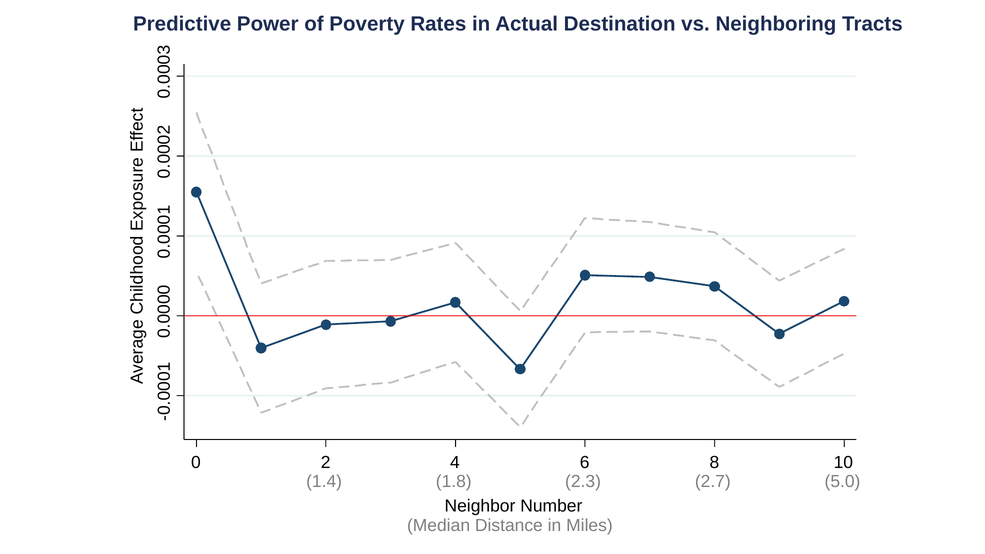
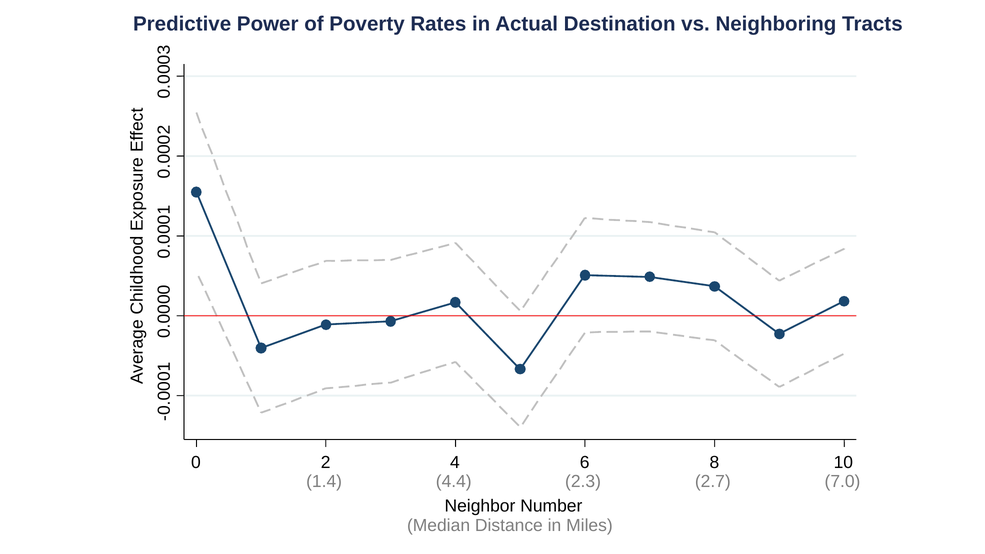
1.8: 1.8 -> 4.4 (454, 482)
5.0: 5.0 -> 7.0 (842, 482)
